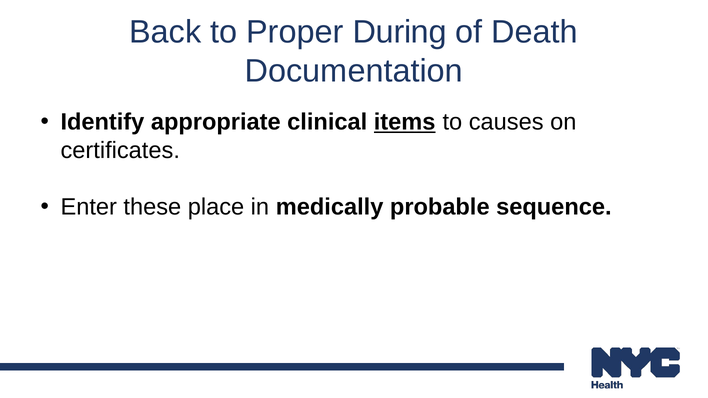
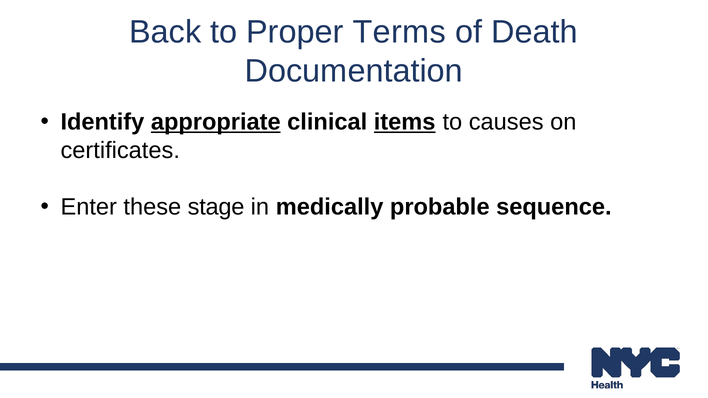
During: During -> Terms (399, 32)
appropriate underline: none -> present (216, 122)
place: place -> stage (216, 207)
